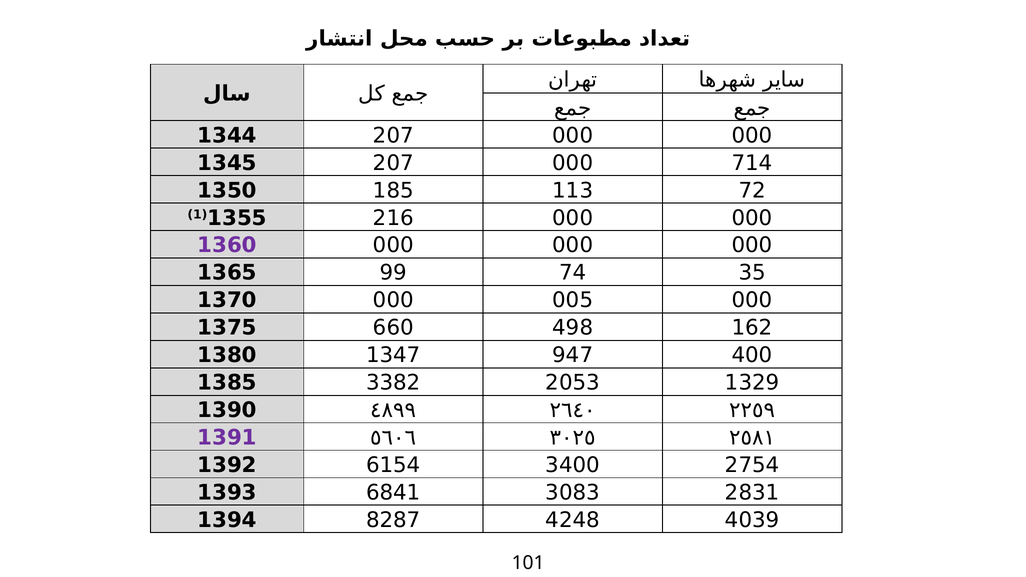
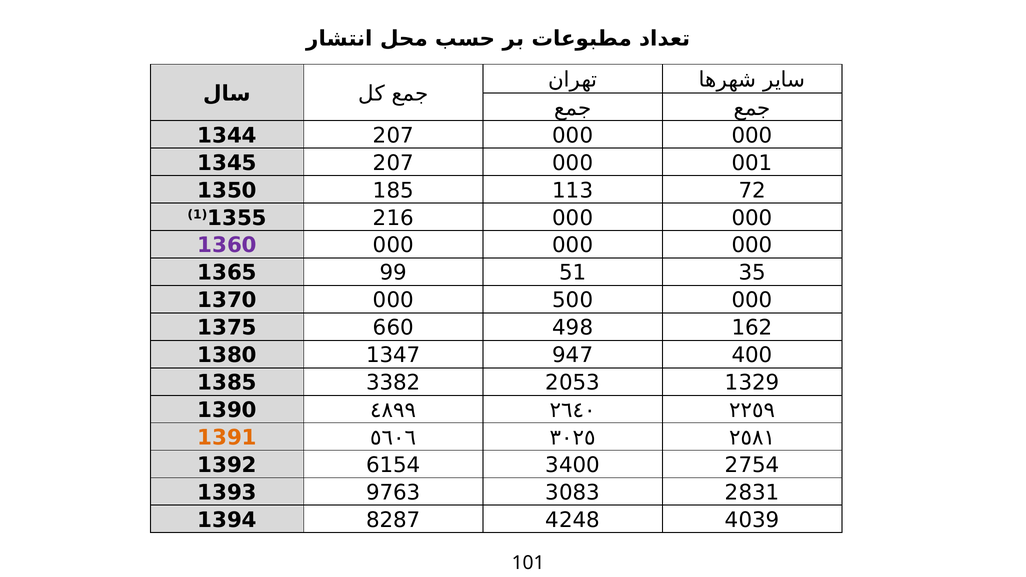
714: 714 -> 001 (752, 163)
74: 74 -> 51 (573, 273)
005: 005 -> 500 (573, 300)
1391 colour: purple -> orange (227, 438)
6841: 6841 -> 9763 (393, 493)
